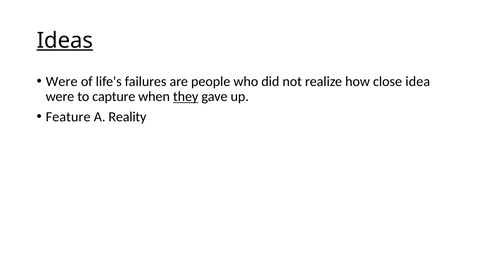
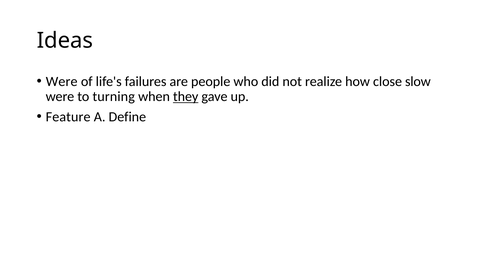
Ideas underline: present -> none (65, 40)
idea: idea -> slow (418, 81)
capture: capture -> turning (114, 96)
Reality: Reality -> Define (127, 117)
